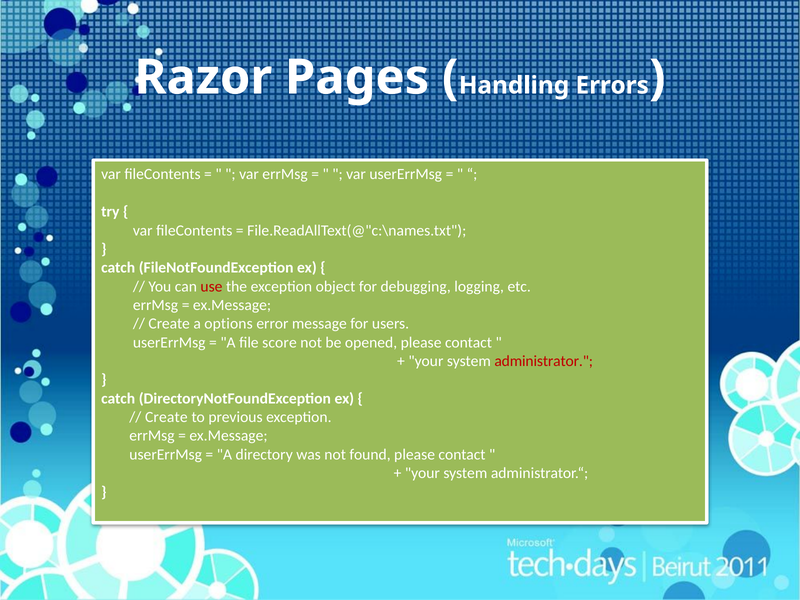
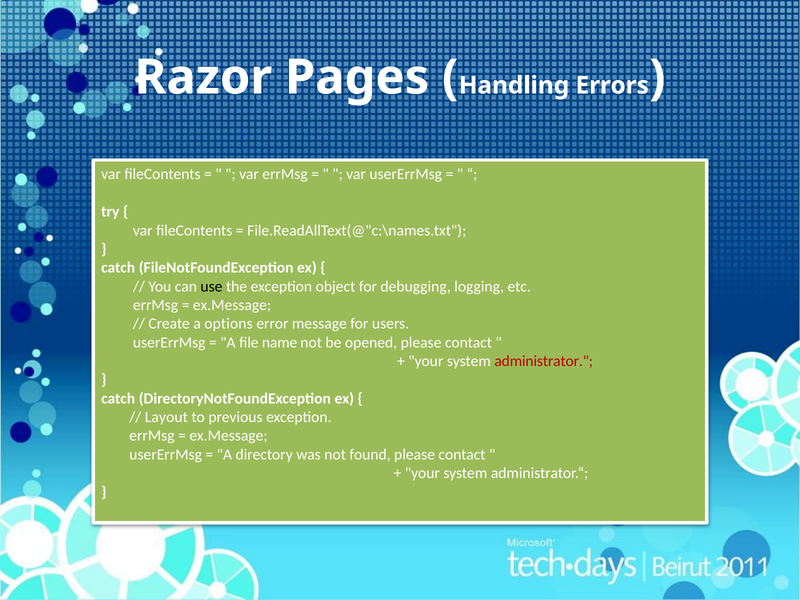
use colour: red -> black (211, 286)
score: score -> name (280, 342)
Create: Create -> Layout (166, 417)
